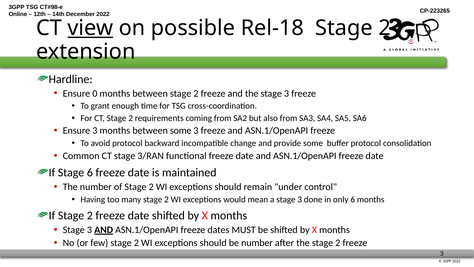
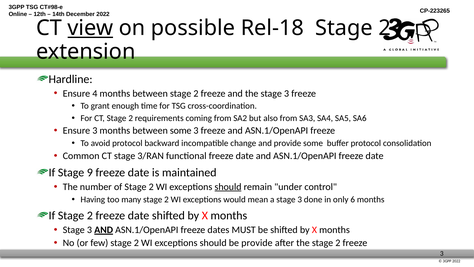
0: 0 -> 4 (95, 93)
Stage 6: 6 -> 9 (90, 172)
should underline: none -> present (228, 187)
be number: number -> provide (257, 243)
